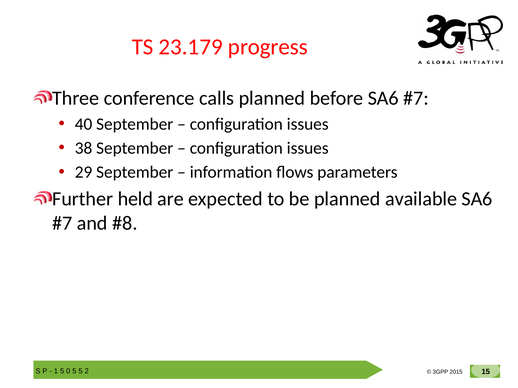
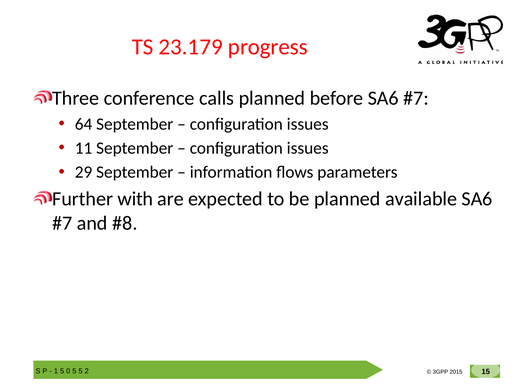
40: 40 -> 64 (84, 124)
38: 38 -> 11 (84, 148)
held: held -> with (135, 199)
